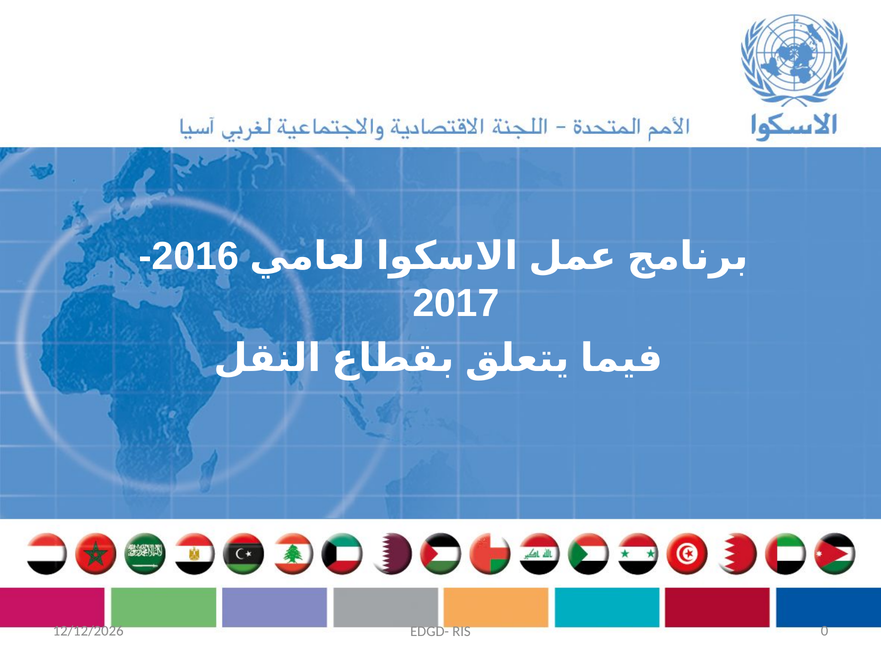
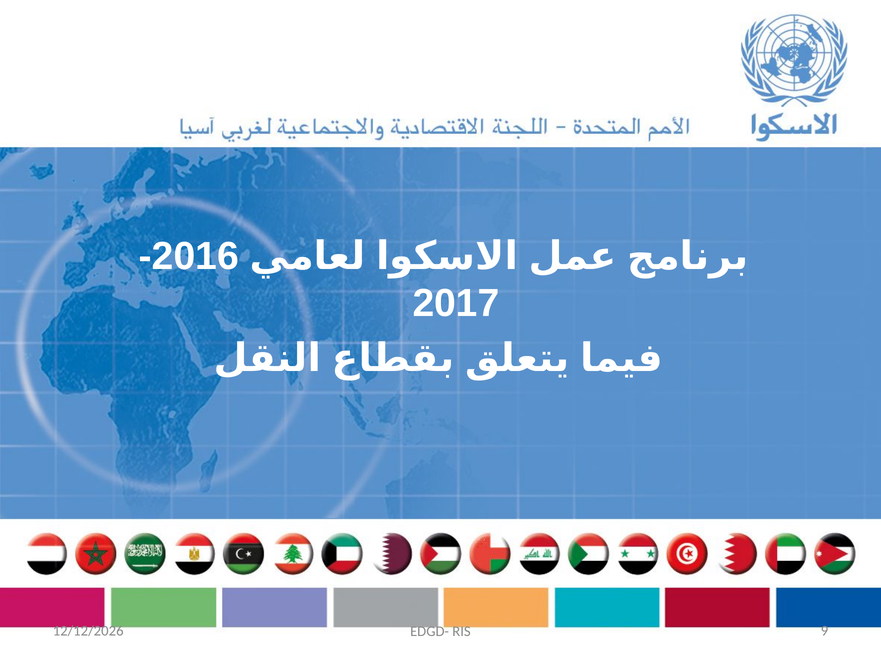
0: 0 -> 9 (824, 631)
